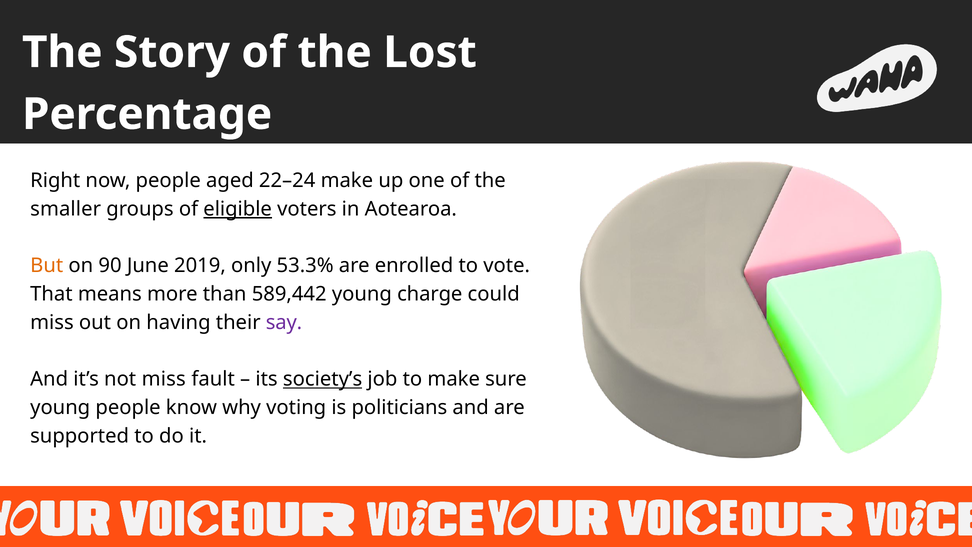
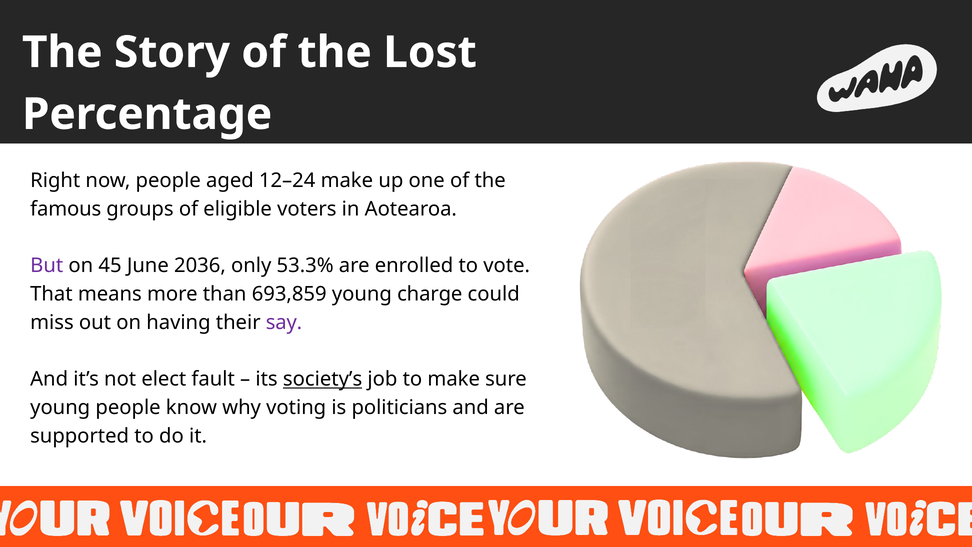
22–24: 22–24 -> 12–24 (287, 181)
smaller: smaller -> famous (66, 209)
eligible underline: present -> none (238, 209)
But colour: orange -> purple (47, 266)
90: 90 -> 45 (110, 266)
2019: 2019 -> 2036 (200, 266)
589,442: 589,442 -> 693,859 (289, 294)
not miss: miss -> elect (164, 379)
